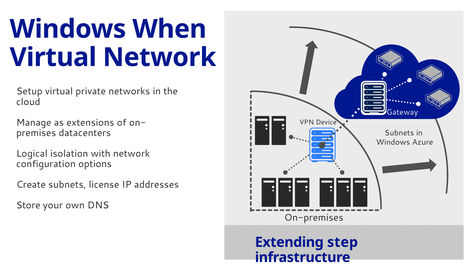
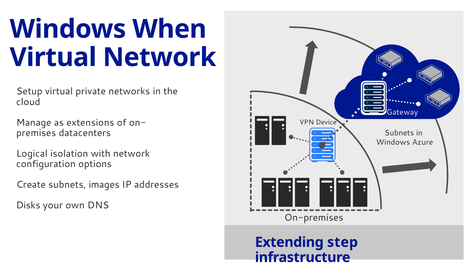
license: license -> images (104, 185)
Store: Store -> Disks (28, 205)
